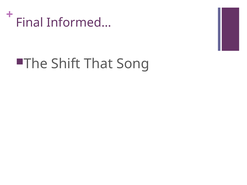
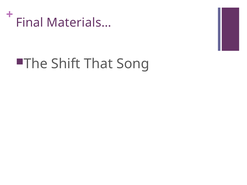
Informed…: Informed… -> Materials… (79, 23)
